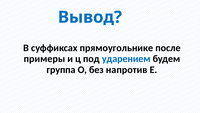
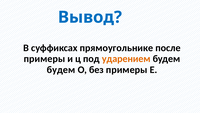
ударением colour: blue -> orange (126, 59)
группа: группа -> будем (61, 69)
без напротив: напротив -> примеры (127, 69)
